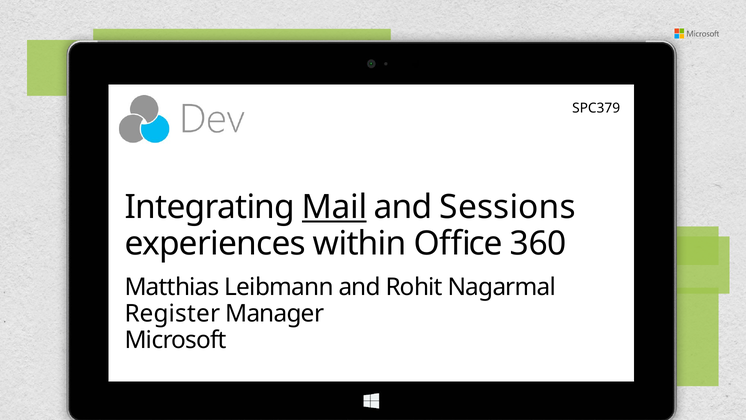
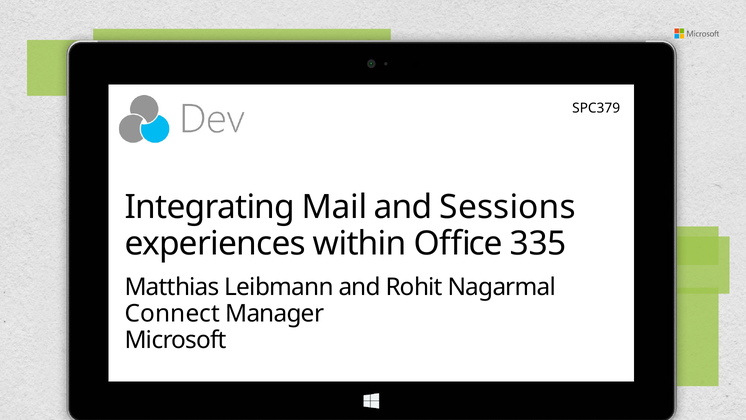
Mail underline: present -> none (334, 207)
360: 360 -> 335 (538, 243)
Register: Register -> Connect (172, 313)
